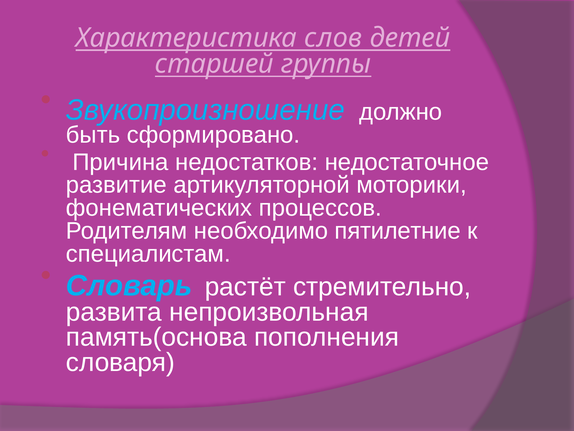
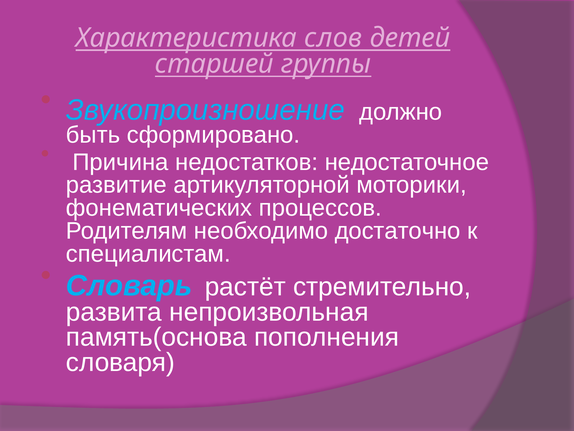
пятилетние: пятилетние -> достаточно (398, 231)
